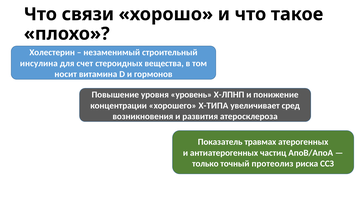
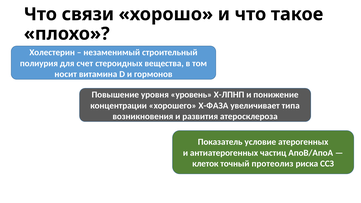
инсулина: инсулина -> полиурия (39, 63)
Х-ТИПА: Х-ТИПА -> Х-ФАЗА (213, 106)
сред: сред -> типа (291, 106)
травмах: травмах -> условие (260, 142)
только: только -> клеток (205, 164)
